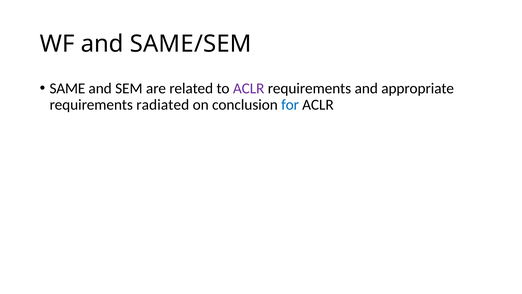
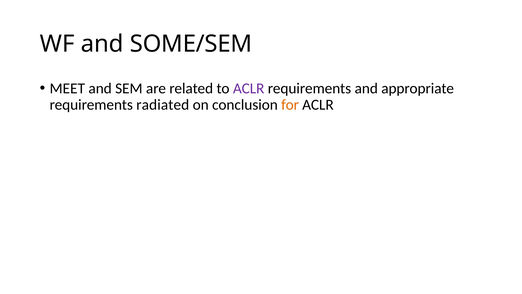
SAME/SEM: SAME/SEM -> SOME/SEM (191, 44)
SAME: SAME -> MEET (67, 88)
for colour: blue -> orange (290, 105)
